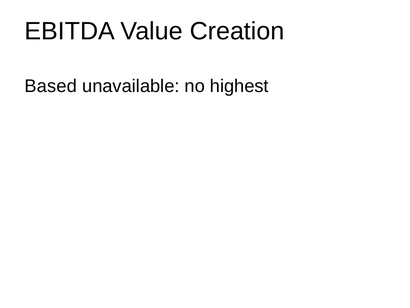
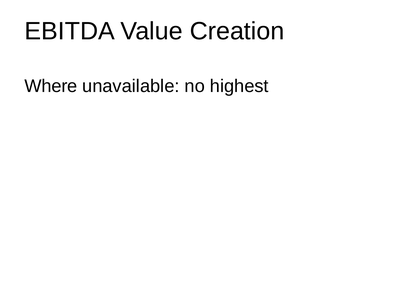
Based: Based -> Where (51, 86)
